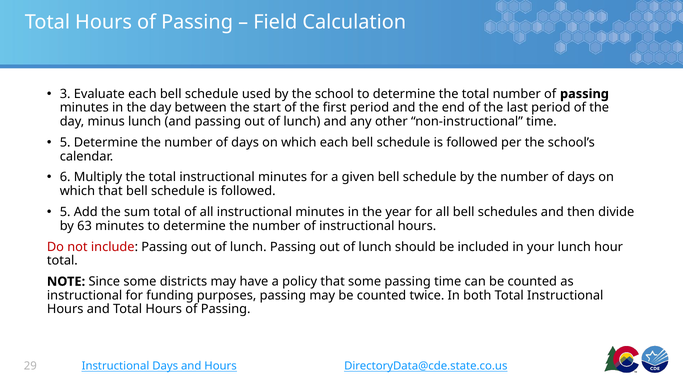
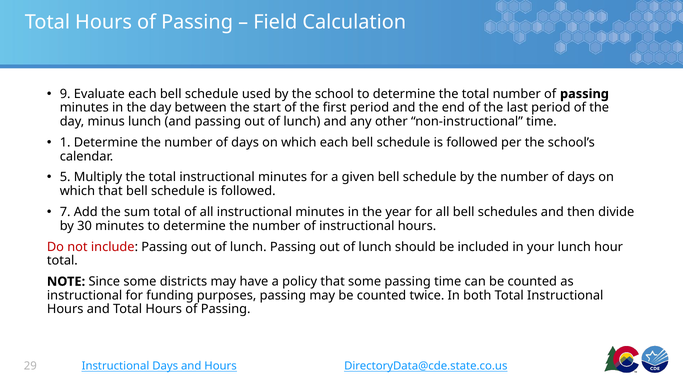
3: 3 -> 9 (65, 94)
5: 5 -> 1 (65, 143)
6: 6 -> 5 (65, 177)
5: 5 -> 7 (65, 212)
63: 63 -> 30 (85, 226)
